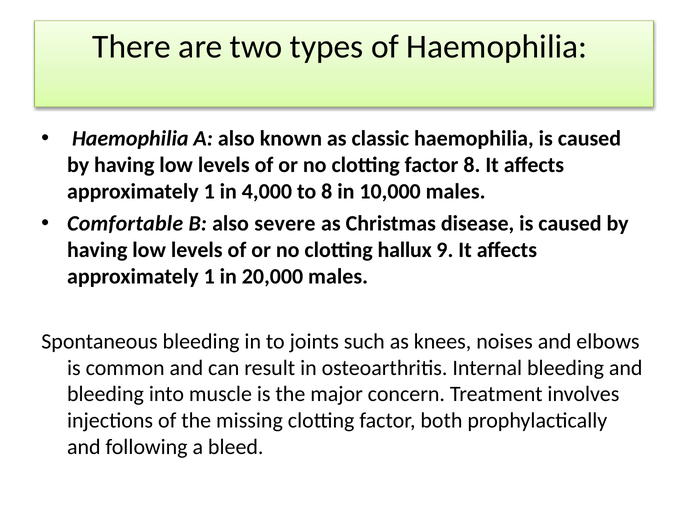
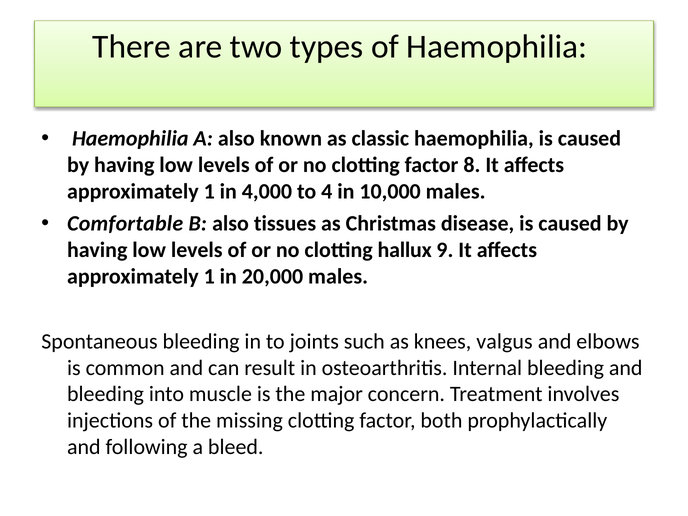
to 8: 8 -> 4 (327, 191)
severe: severe -> tissues (285, 224)
noises: noises -> valgus (504, 341)
